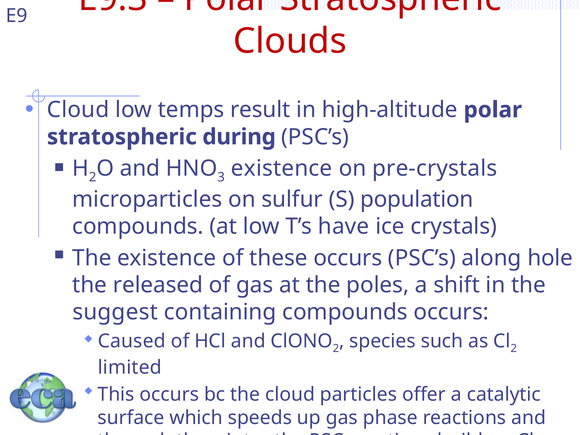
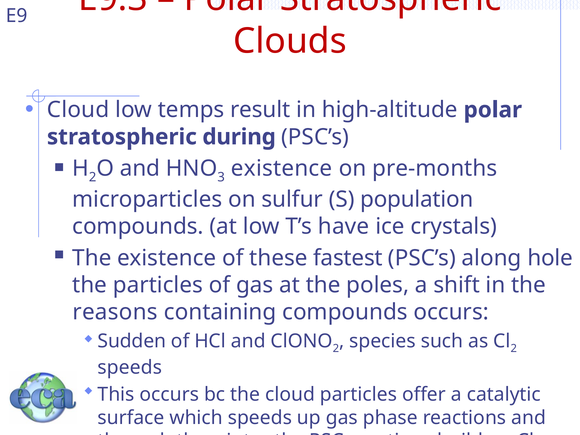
pre-crystals: pre-crystals -> pre-months (435, 169)
these occurs: occurs -> fastest (348, 258)
the released: released -> particles (158, 285)
suggest: suggest -> reasons (115, 312)
Caused: Caused -> Sudden (132, 341)
limited: limited -> speeds (130, 367)
